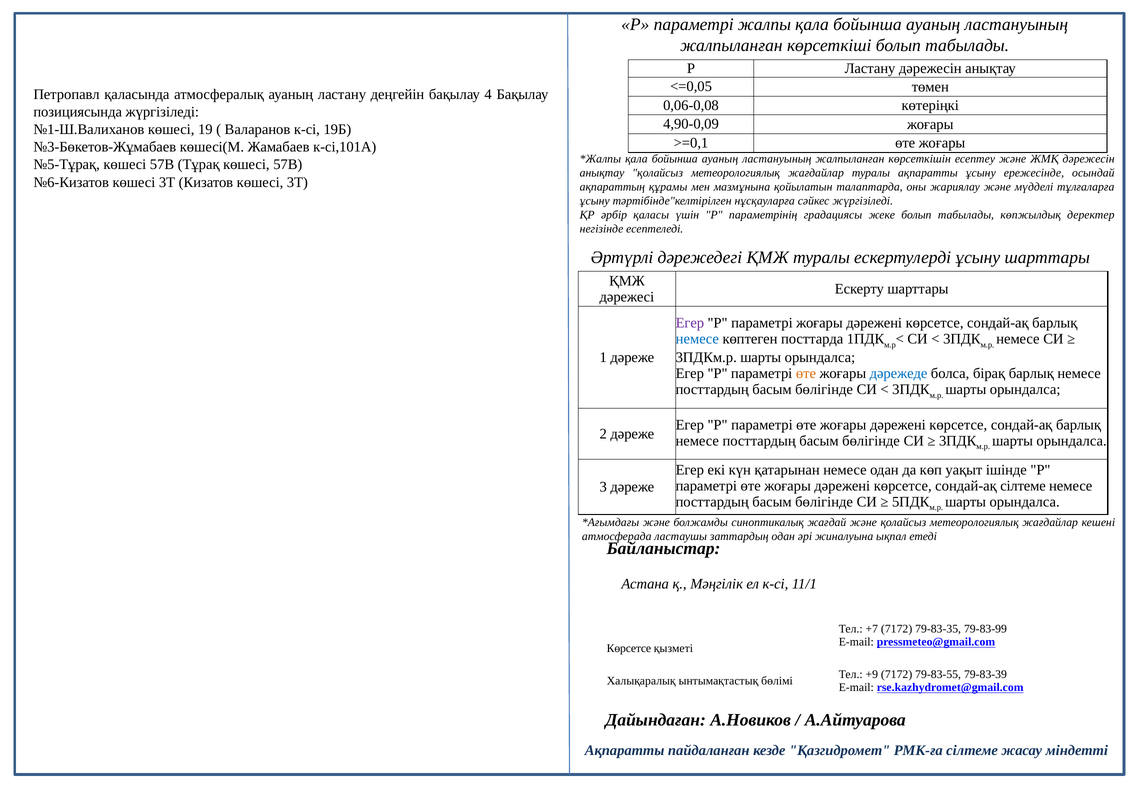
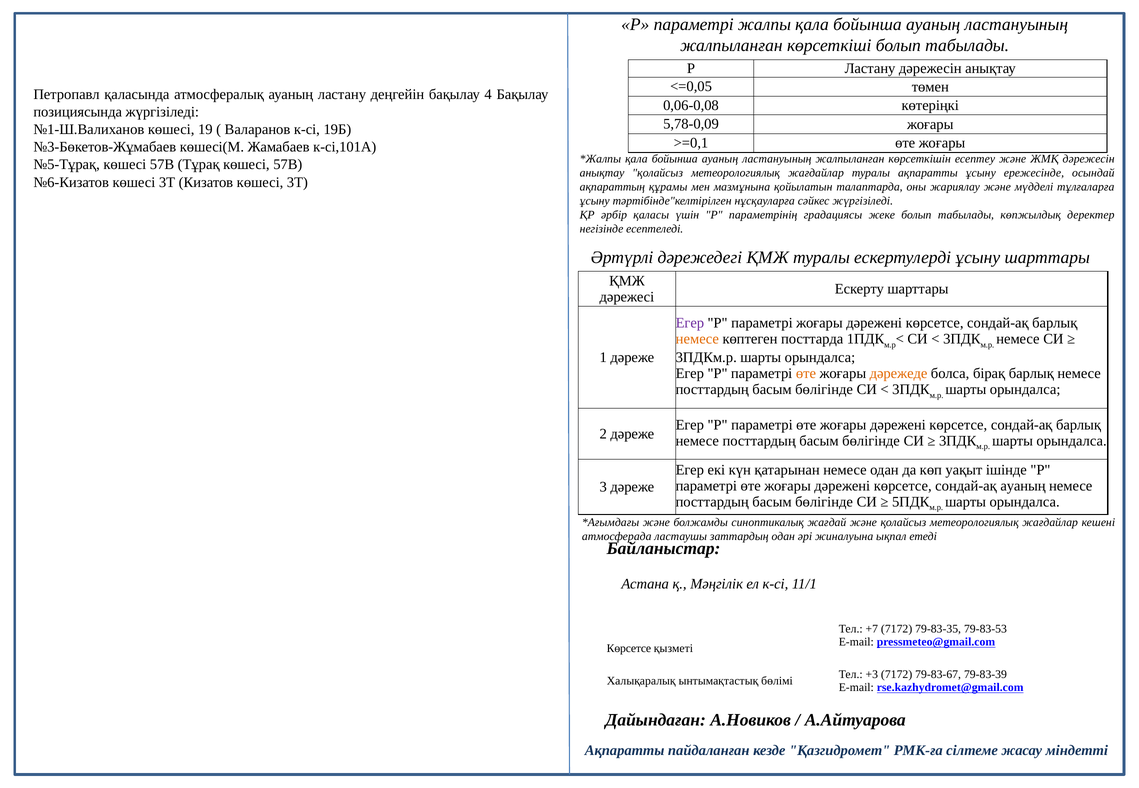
4,90-0,09: 4,90-0,09 -> 5,78-0,09 (691, 124)
немесе colour: blue -> orange (697, 339)
дәрежеде colour: blue -> orange (899, 374)
сондай-ақ сілтеме: сілтеме -> ауаның (1023, 486)
79-83-99: 79-83-99 -> 79-83-53 (985, 629)
+9: +9 -> +3 (872, 675)
79-83-55: 79-83-55 -> 79-83-67 (938, 675)
